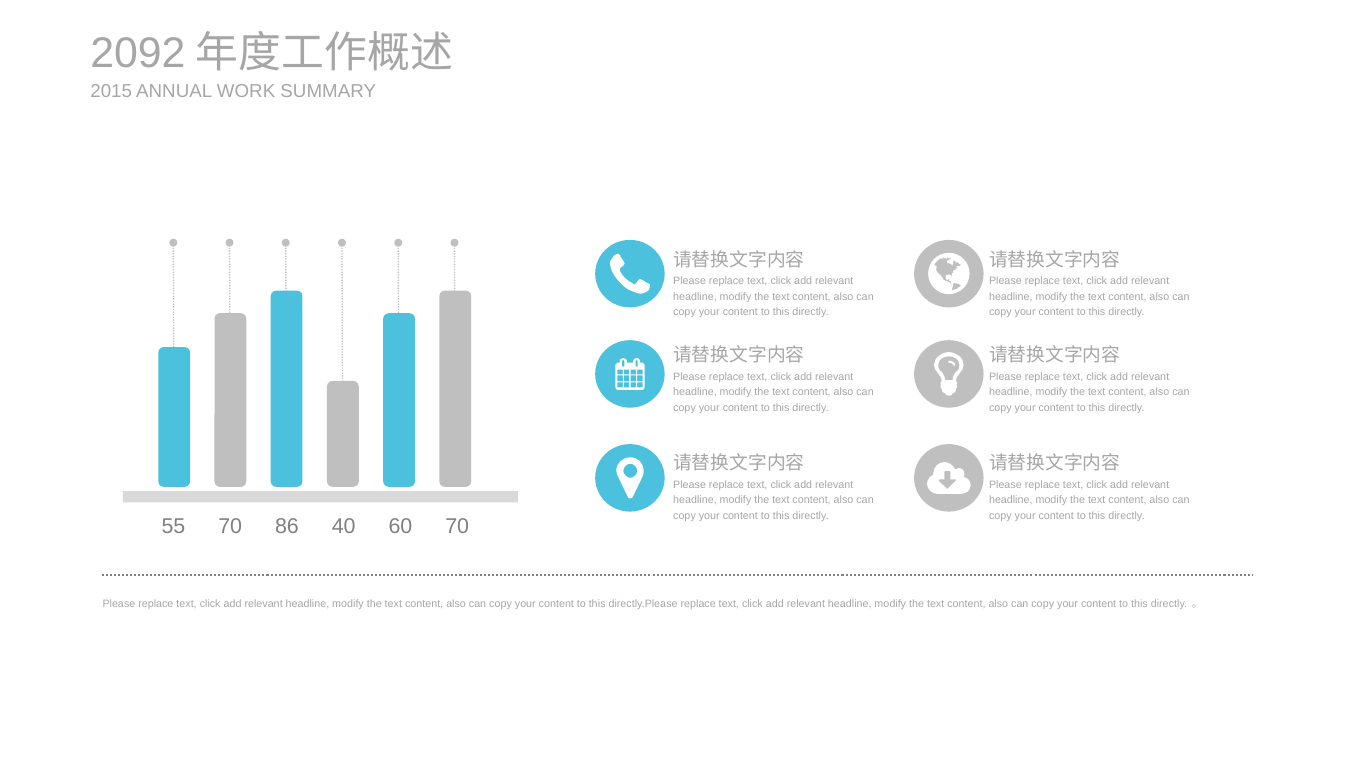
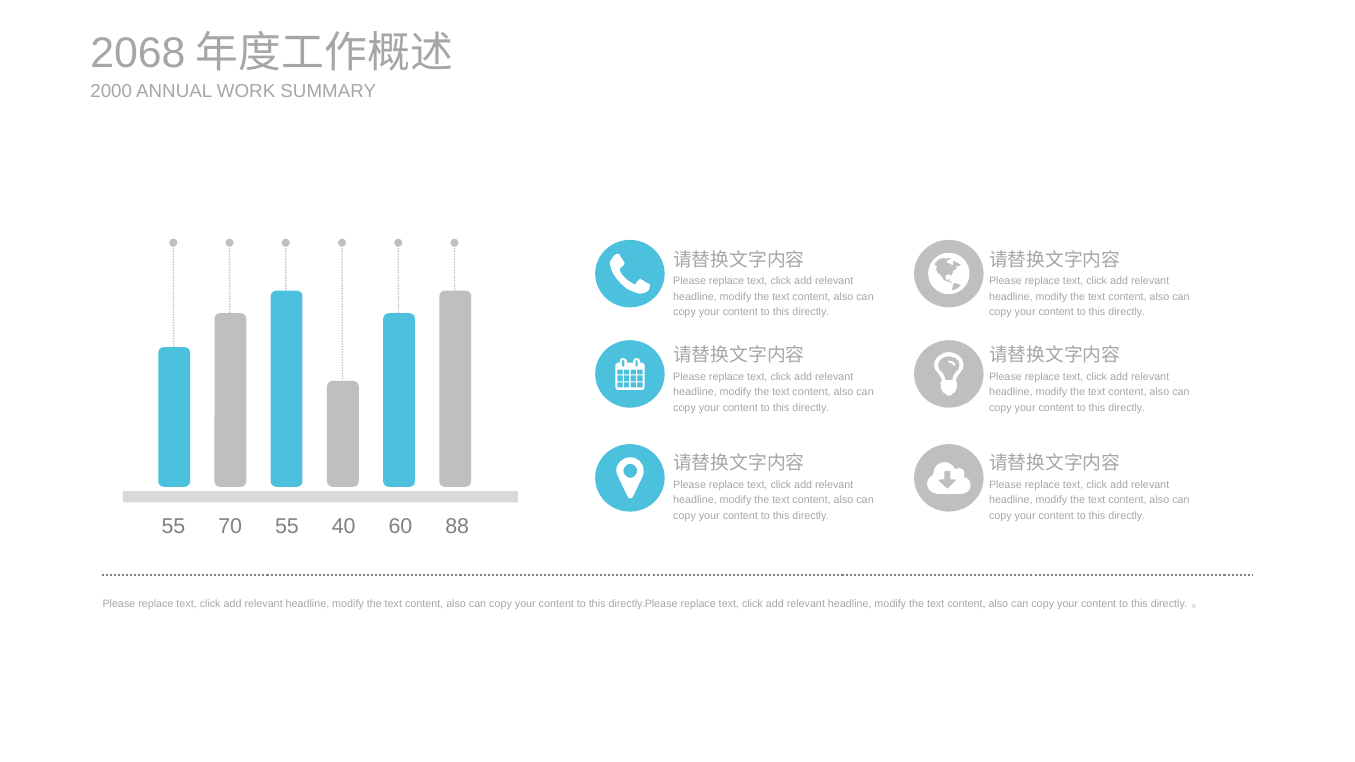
2092: 2092 -> 2068 (138, 54)
2015: 2015 -> 2000 (111, 91)
70 86: 86 -> 55 (287, 526)
60 70: 70 -> 88 (457, 526)
